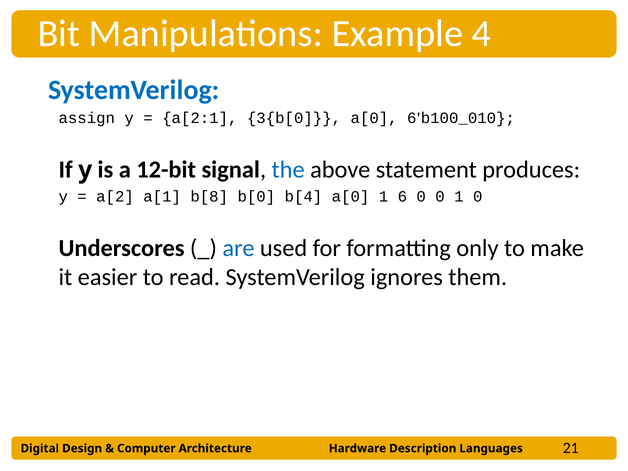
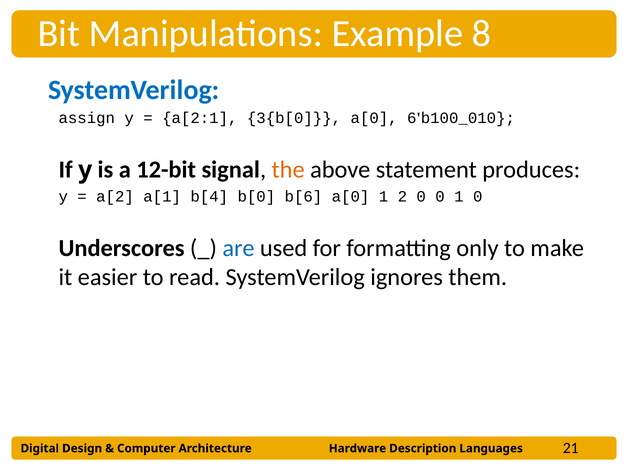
4: 4 -> 8 (482, 33)
the colour: blue -> orange (288, 170)
b[8: b[8 -> b[4 (209, 196)
b[4: b[4 -> b[6 (303, 196)
6: 6 -> 2 (402, 196)
